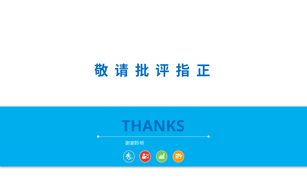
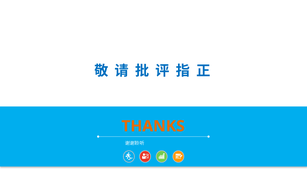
THANKS colour: blue -> orange (153, 126)
